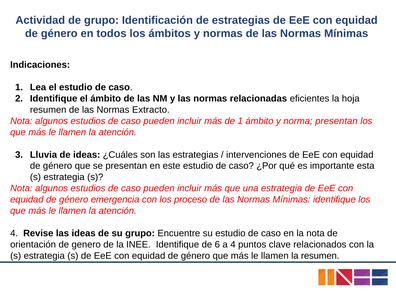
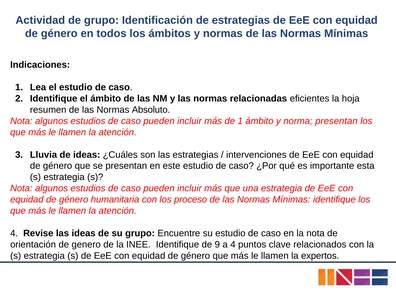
Extracto: Extracto -> Absoluto (151, 110)
emergencia: emergencia -> humanitaria (115, 200)
6: 6 -> 9 (217, 244)
la resumen: resumen -> expertos (320, 256)
